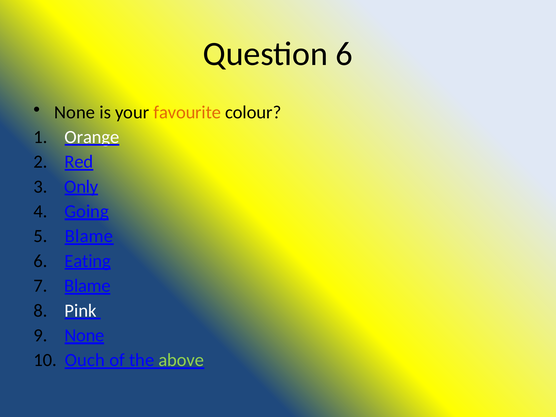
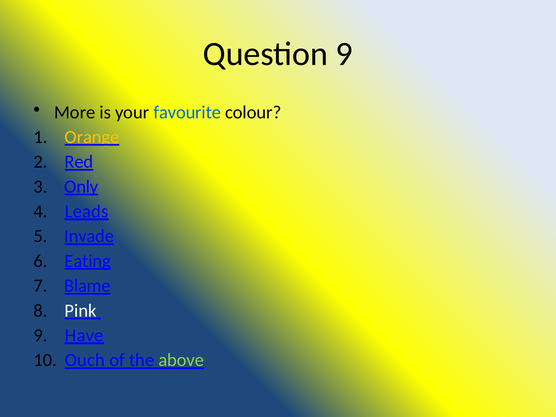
Question 6: 6 -> 9 (344, 54)
None: None -> More (75, 113)
favourite colour: orange -> blue (187, 113)
Orange colour: white -> yellow (92, 137)
Going: Going -> Leads (87, 211)
Blame: Blame -> Invade (89, 236)
None: None -> Have (84, 335)
